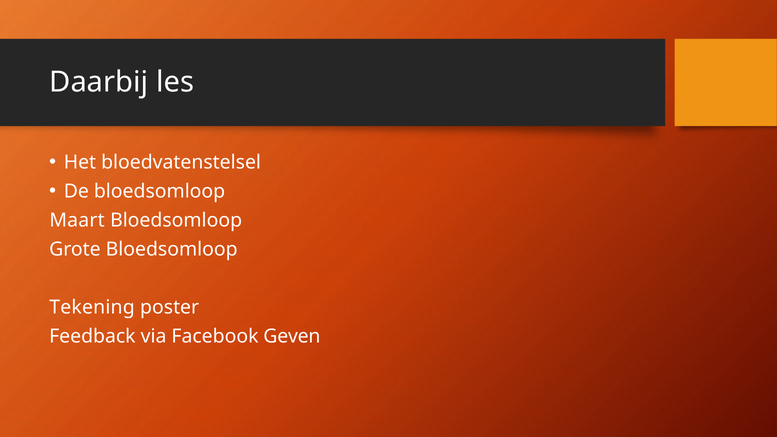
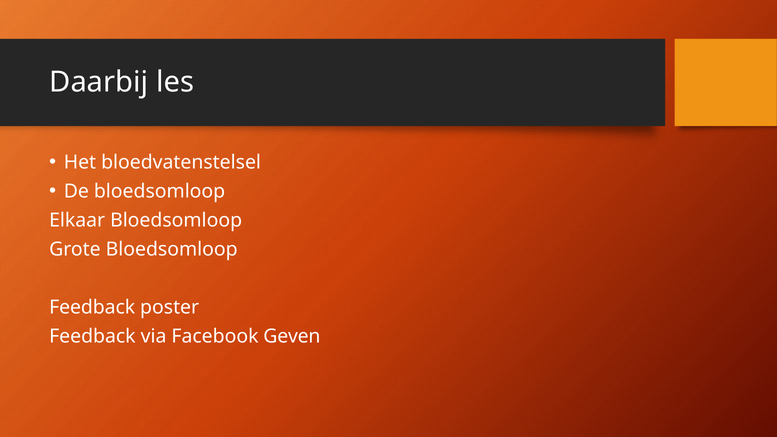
Maart: Maart -> Elkaar (77, 220)
Tekening: Tekening -> Feedback (92, 308)
